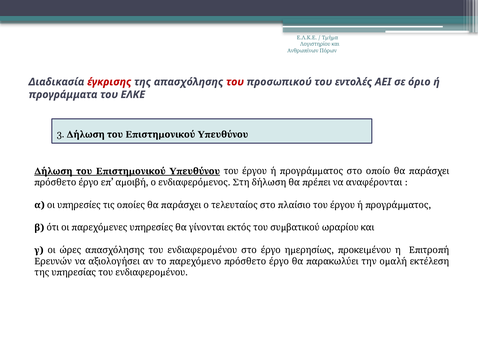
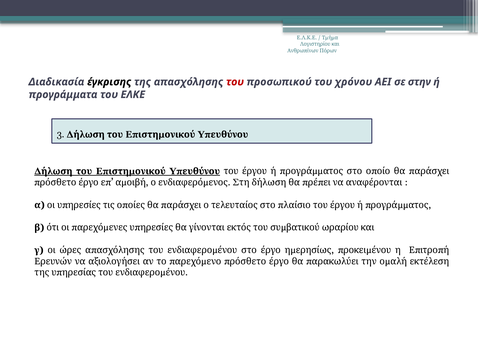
έγκρισης colour: red -> black (109, 82)
εντολές: εντολές -> χρόνου (353, 82)
όριο: όριο -> στην (419, 82)
